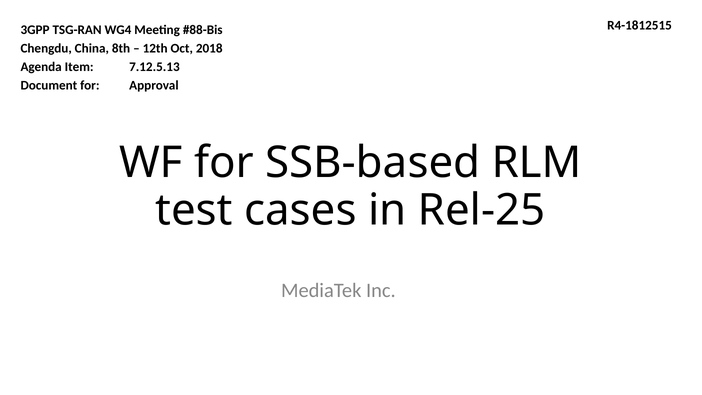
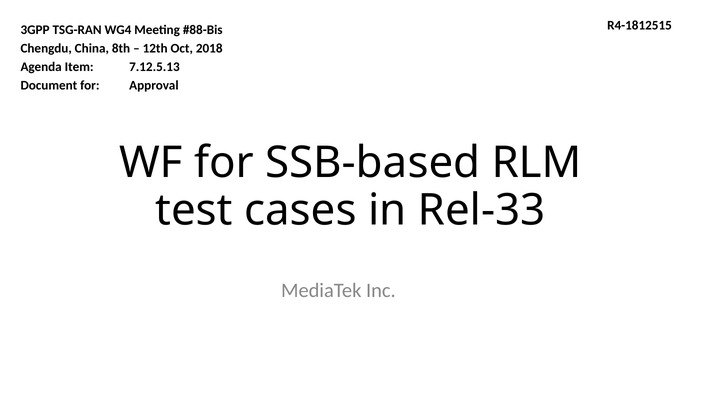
Rel-25: Rel-25 -> Rel-33 (482, 210)
